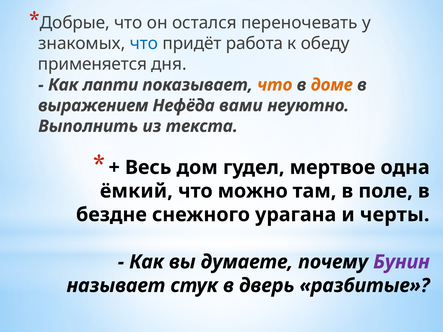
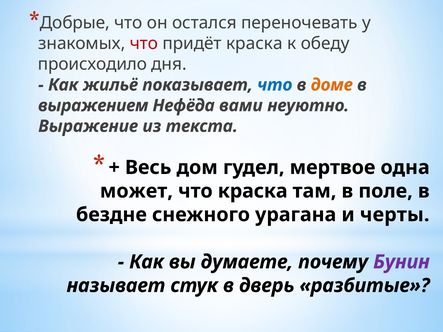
что colour: blue -> red (144, 44)
придёт работа: работа -> краска (254, 44)
применяется: применяется -> происходило (93, 64)
лапти: лапти -> жильё (110, 85)
что colour: orange -> blue (275, 85)
Выполнить: Выполнить -> Выражение (88, 126)
ёмкий: ёмкий -> может (136, 191)
что можно: можно -> краска (253, 191)
